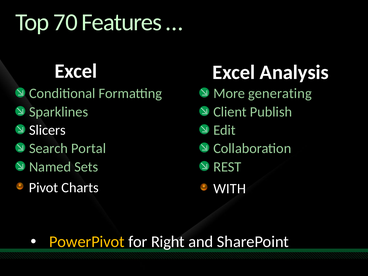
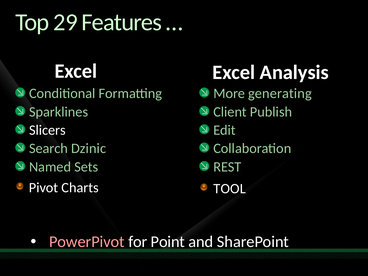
70: 70 -> 29 (66, 22)
Portal: Portal -> Dzinic (89, 149)
WITH: WITH -> TOOL (230, 189)
PowerPivot colour: yellow -> pink (87, 242)
Right: Right -> Point (168, 242)
